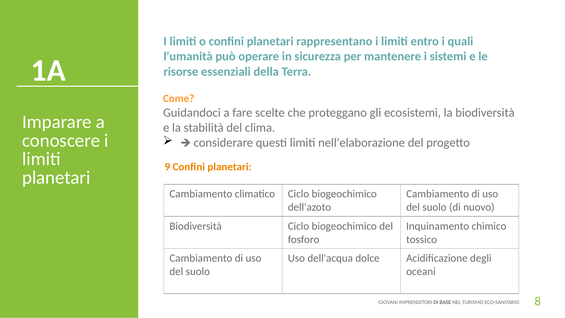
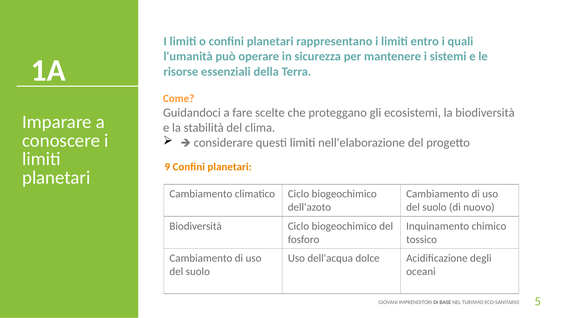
8: 8 -> 5 (538, 301)
